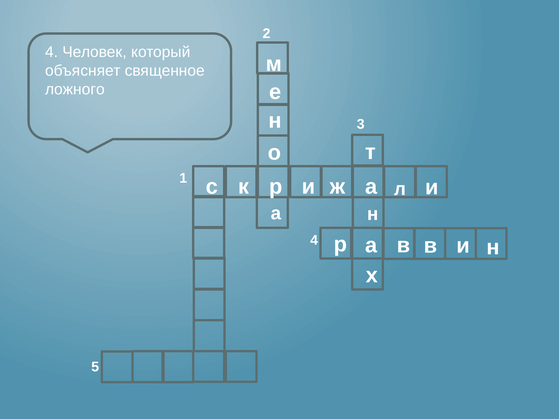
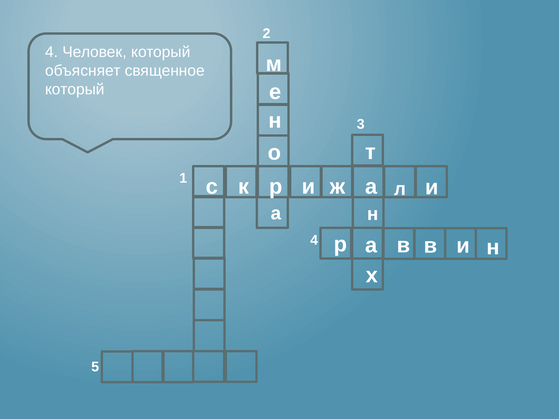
ложного: ложного -> который (75, 89)
